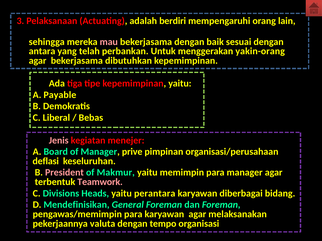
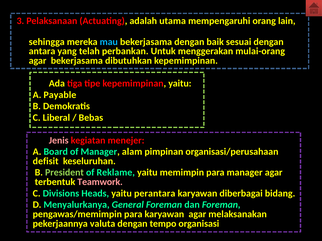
berdiri: berdiri -> utama (173, 21)
mau colour: pink -> light blue (109, 42)
yakin-orang: yakin-orang -> mulai-orang (260, 51)
prive: prive -> alam (132, 152)
deflasi: deflasi -> defisit (46, 161)
President colour: pink -> light green (64, 173)
Makmur: Makmur -> Reklame (116, 173)
Mendefinisikan: Mendefinisikan -> Menyalurkanya (77, 205)
